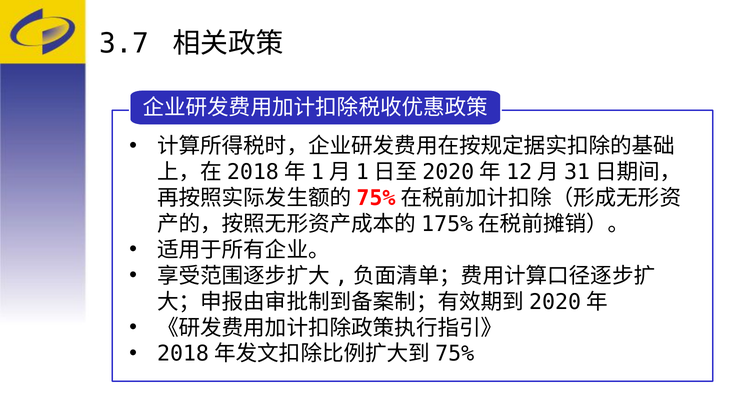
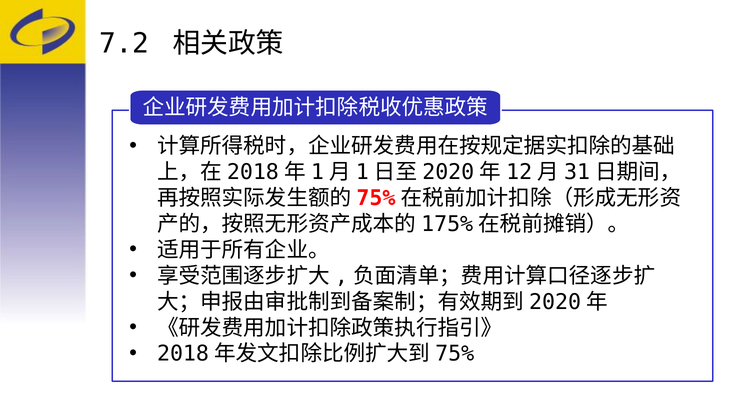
3.7: 3.7 -> 7.2 (124, 43)
